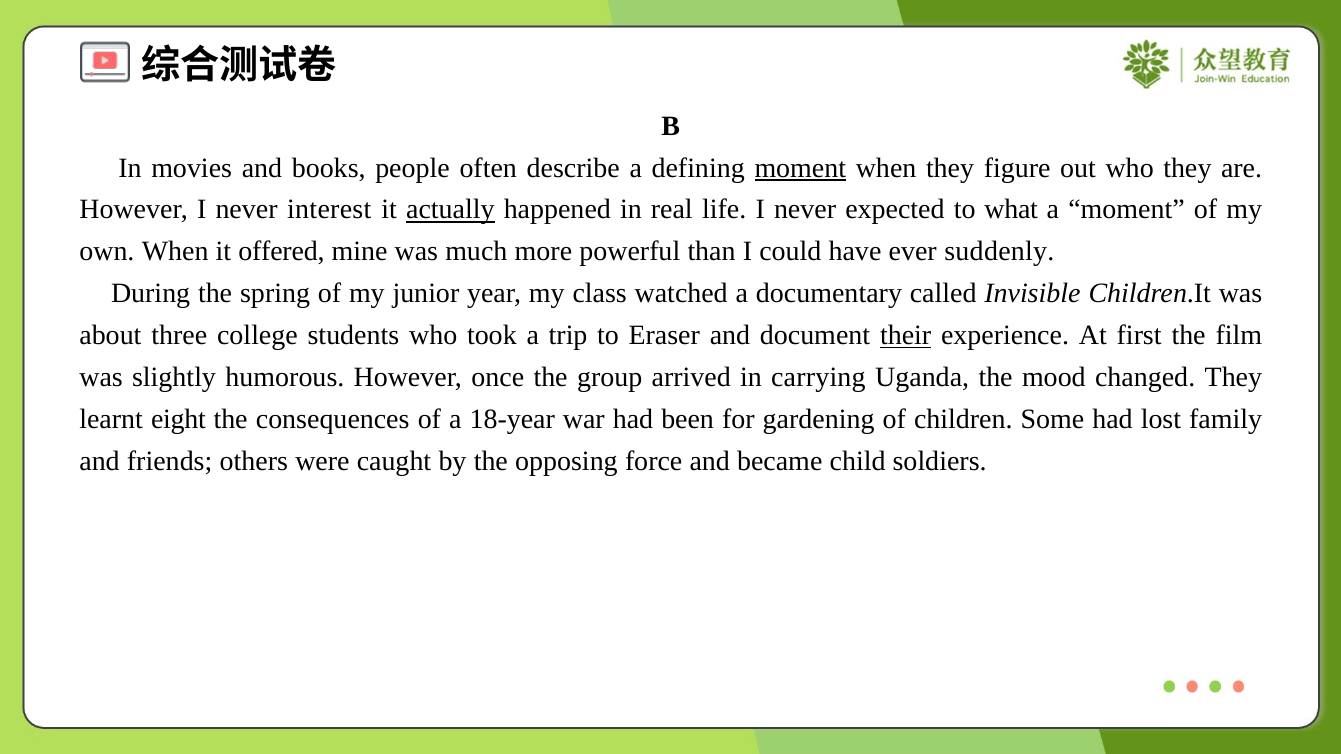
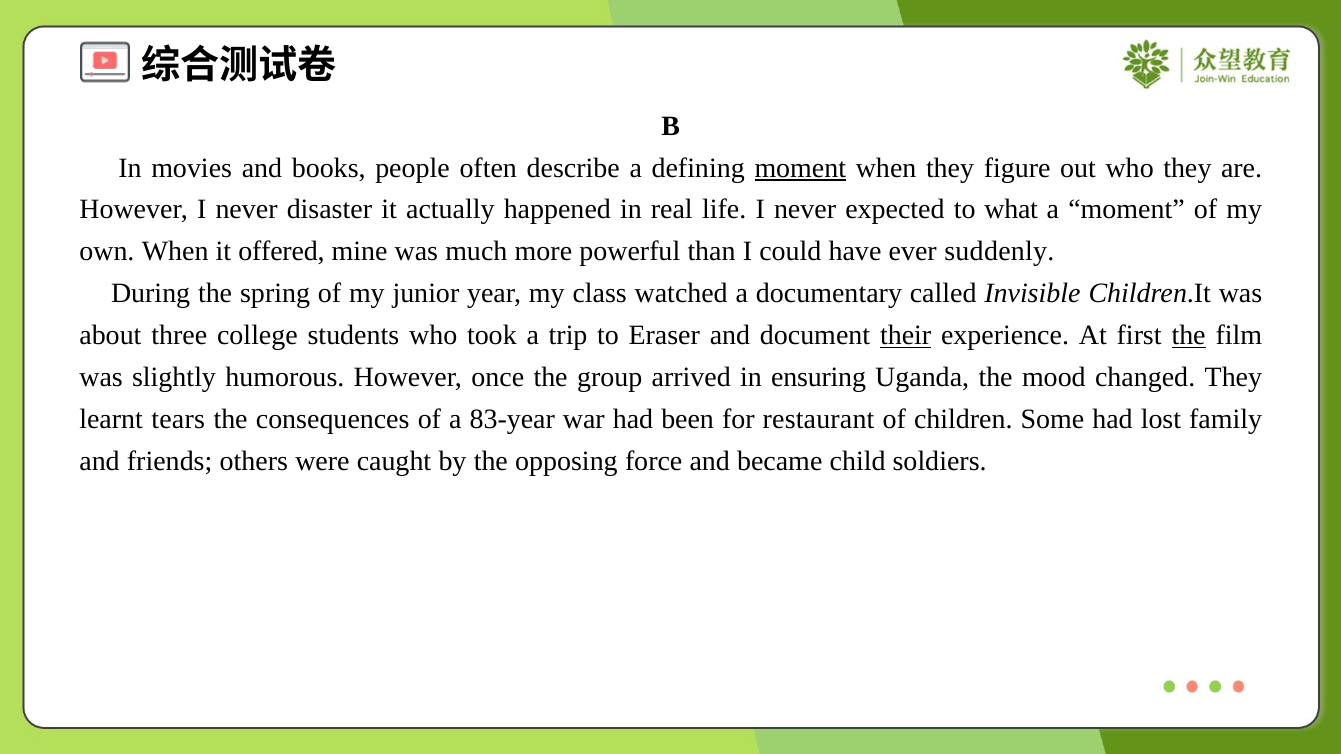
interest: interest -> disaster (329, 210)
actually underline: present -> none (450, 210)
the underline: none -> present (1189, 335)
carrying: carrying -> ensuring (819, 377)
eight: eight -> tears (178, 419)
18-year: 18-year -> 83-year (512, 419)
gardening: gardening -> restaurant (819, 419)
